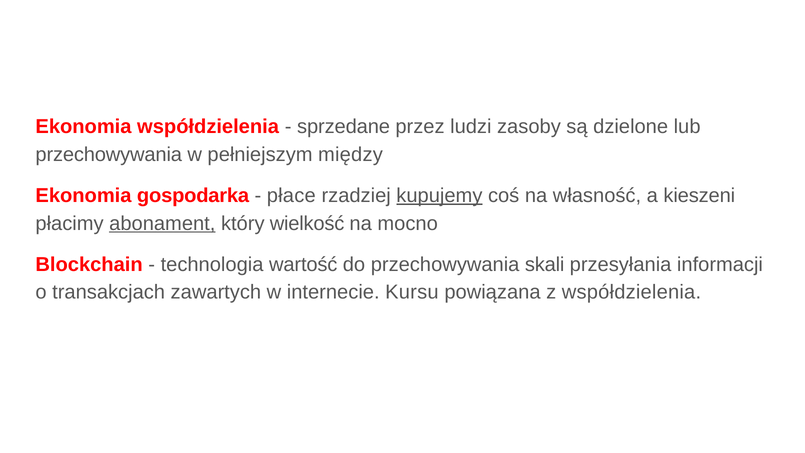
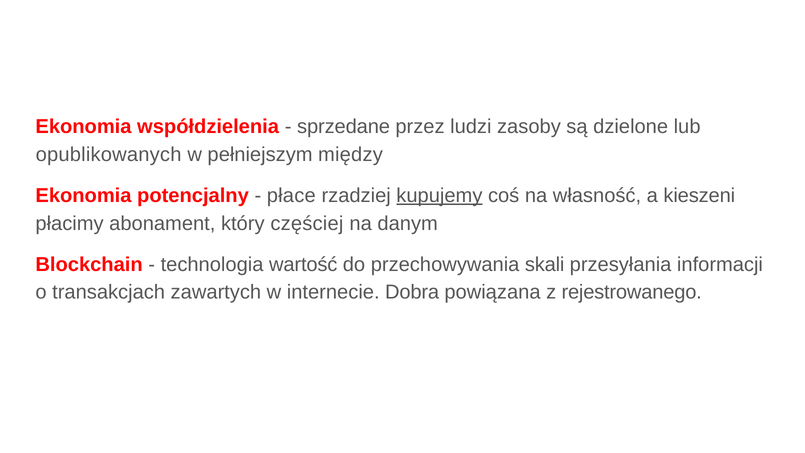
przechowywania: przechowywania -> opublikowanych (109, 154)
gospodarka: gospodarka -> potencjalny (193, 196)
abonament underline: present -> none (162, 223)
wielkość: wielkość -> częściej (307, 223)
mocno: mocno -> danym (408, 223)
Kursu: Kursu -> Dobra (412, 292)
z współdzielenia: współdzielenia -> rejestrowanego (632, 292)
